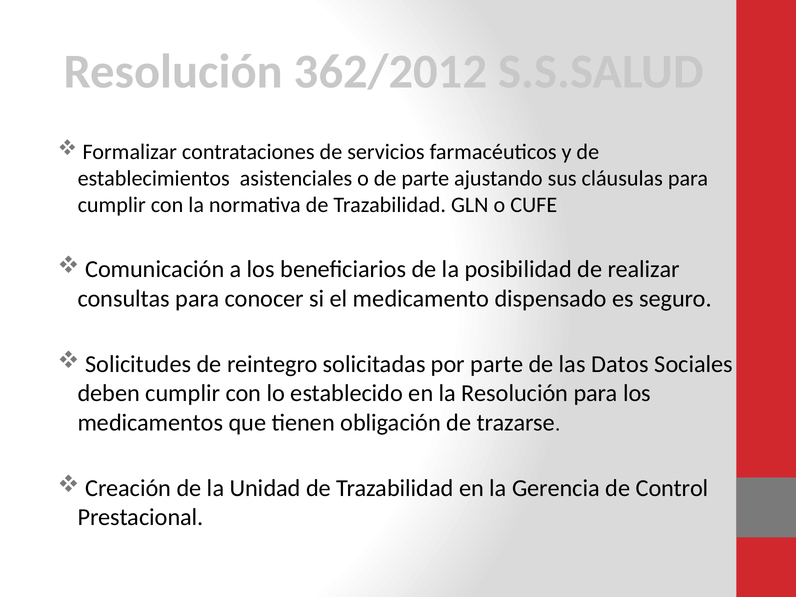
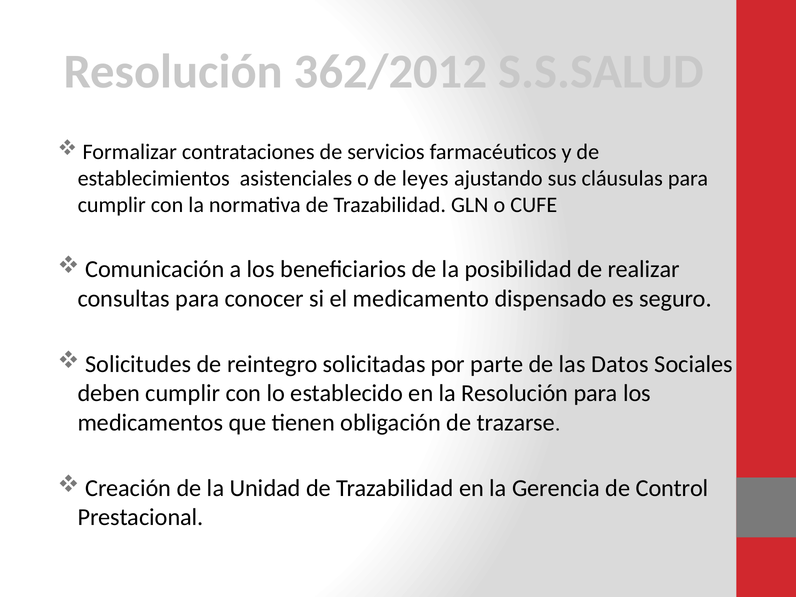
de parte: parte -> leyes (425, 178)
